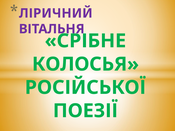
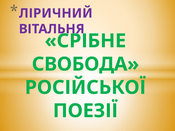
КОЛОСЬЯ: КОЛОСЬЯ -> СВОБОДА (86, 64)
